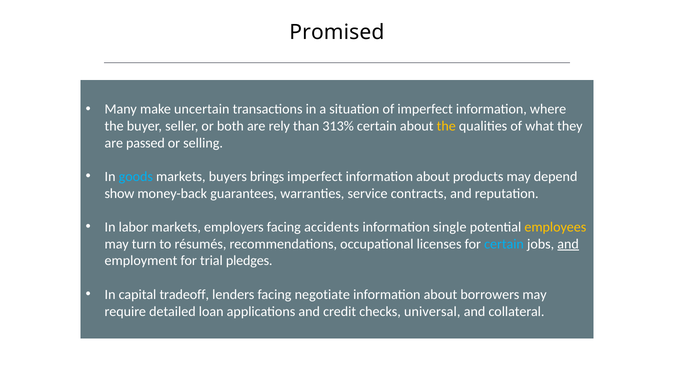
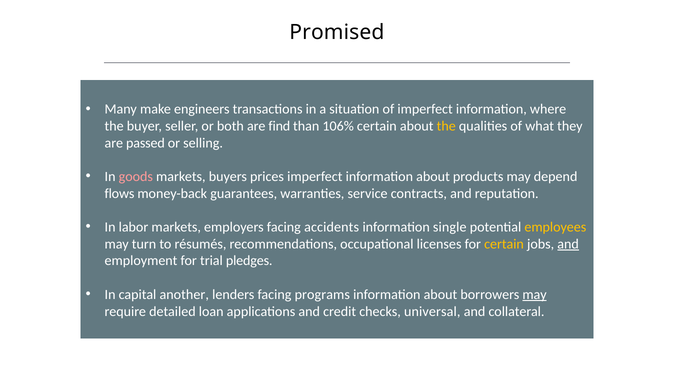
uncertain: uncertain -> engineers (202, 109)
rely: rely -> find (279, 126)
313%: 313% -> 106% (338, 126)
goods colour: light blue -> pink (136, 177)
brings: brings -> prices (267, 177)
show: show -> flows (119, 193)
certain colour: light blue -> yellow (504, 244)
tradeoff: tradeoff -> another (184, 295)
negotiate: negotiate -> programs (322, 295)
may underline: none -> present (535, 295)
